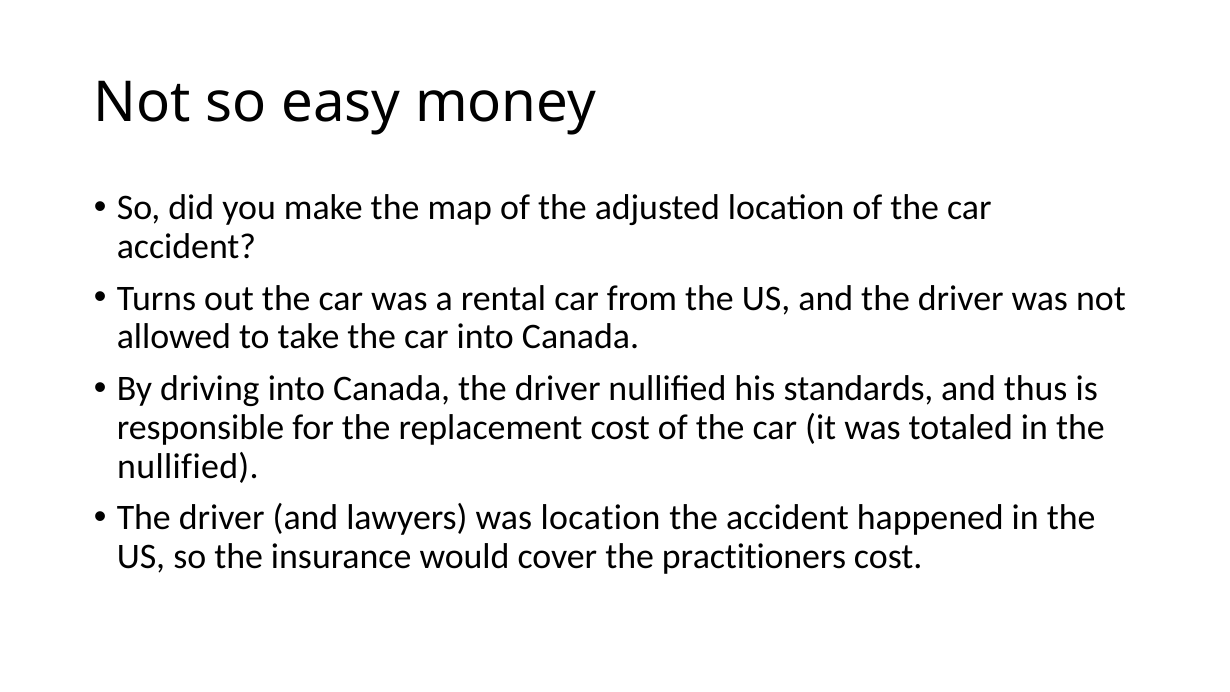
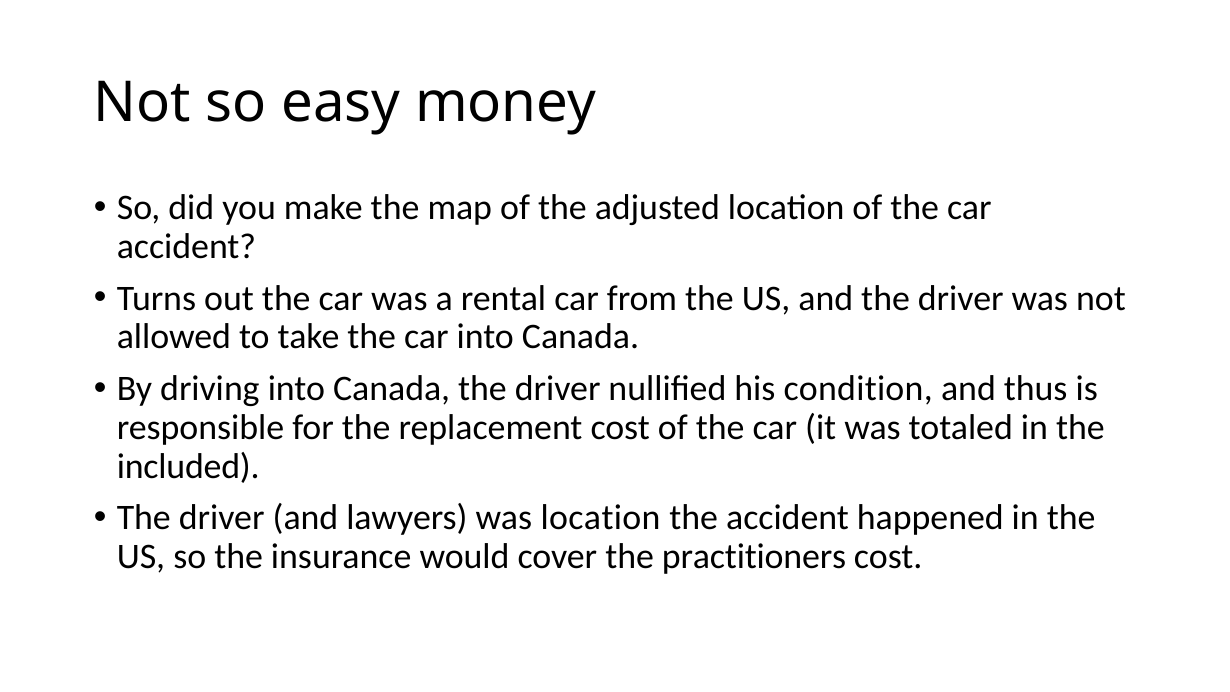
standards: standards -> condition (858, 389)
nullified: nullified -> included (188, 466)
